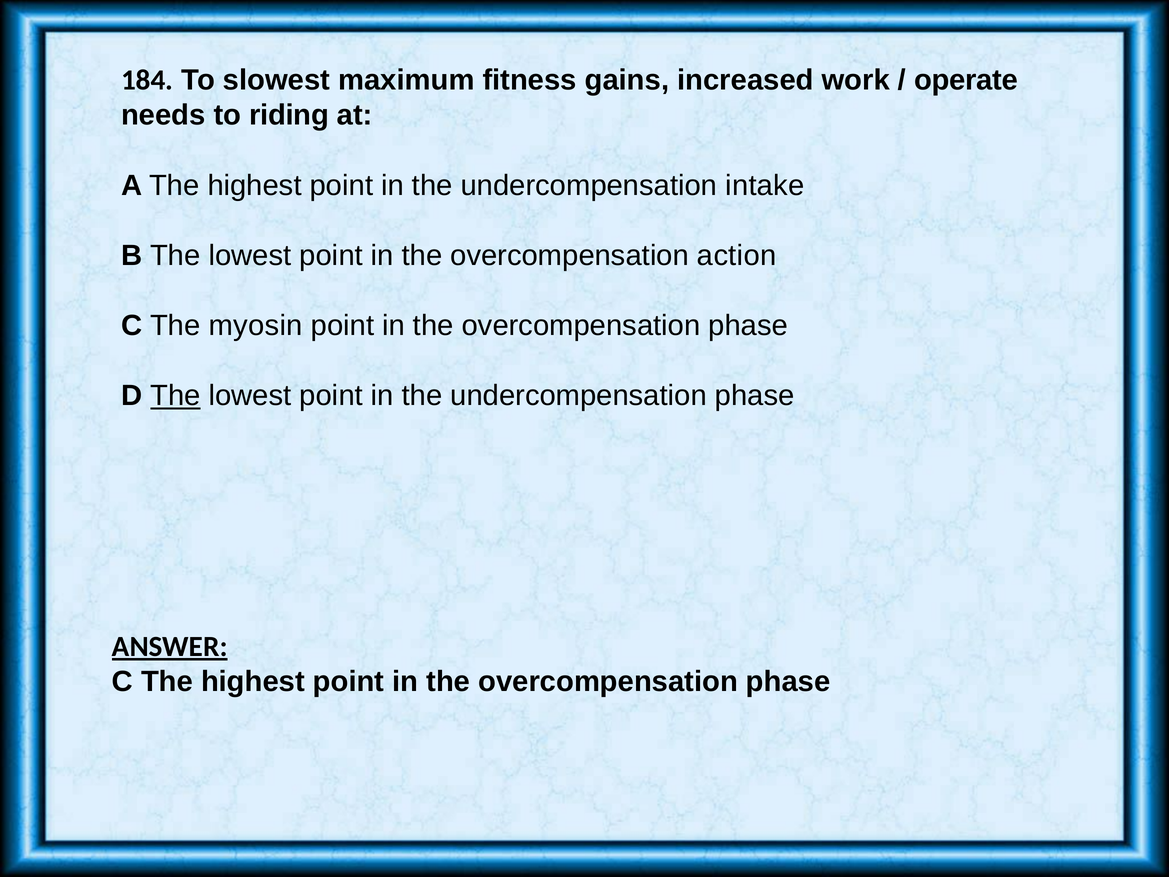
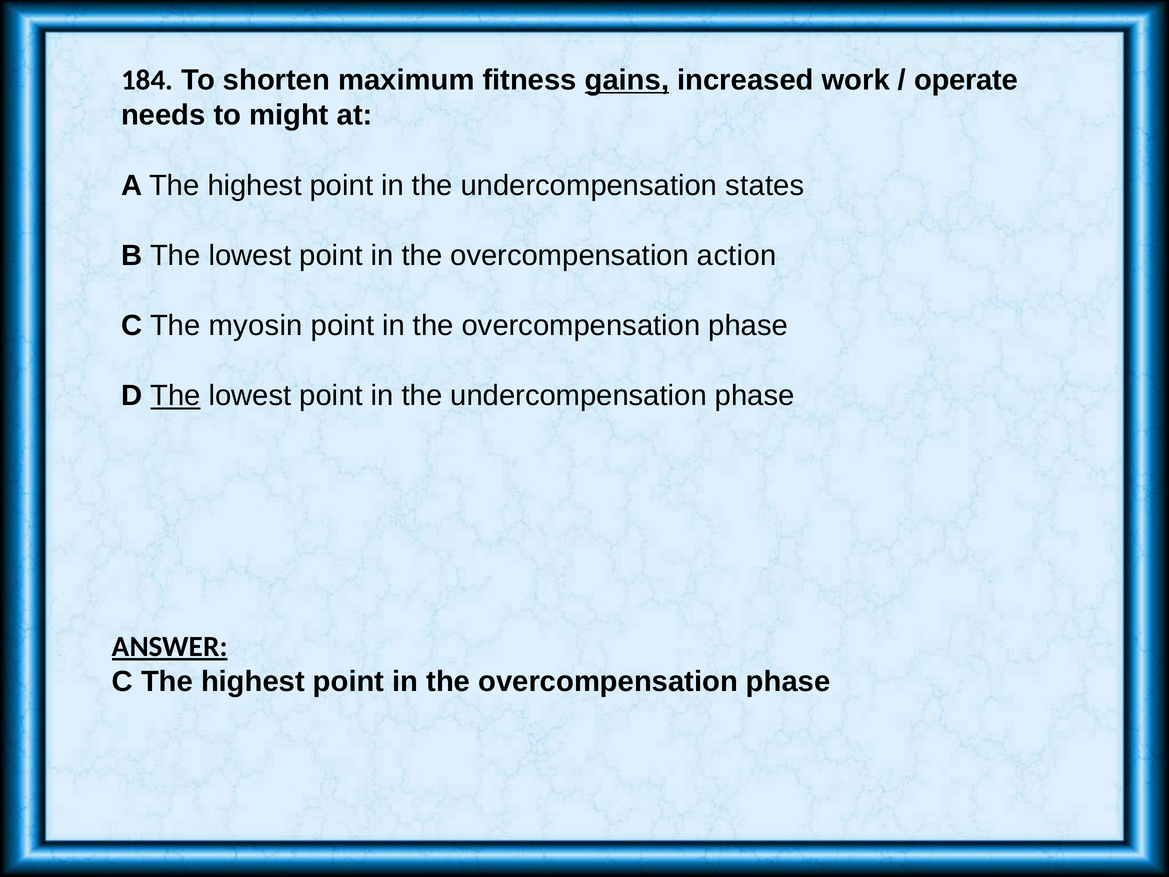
slowest: slowest -> shorten (277, 80)
gains underline: none -> present (627, 80)
riding: riding -> might (289, 115)
intake: intake -> states (765, 185)
